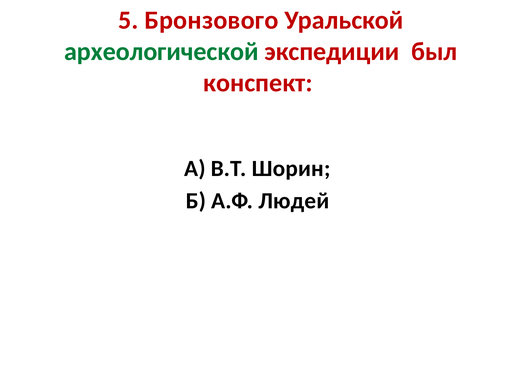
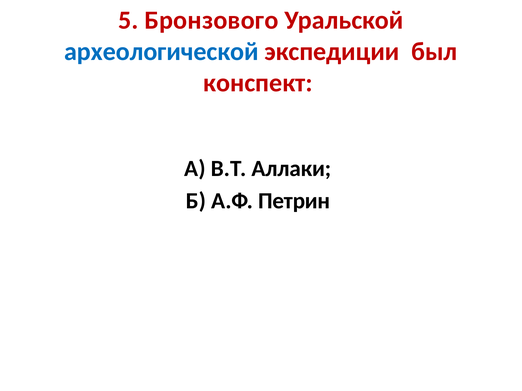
археологической colour: green -> blue (161, 52)
Шорин: Шорин -> Аллаки (291, 169)
Людей: Людей -> Петрин (294, 201)
